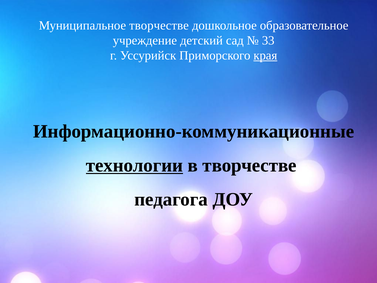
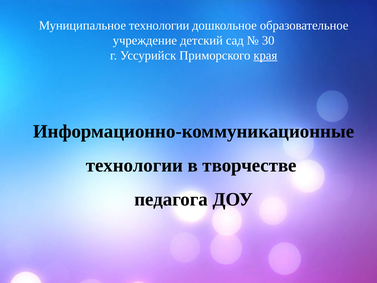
Муниципальное творчестве: творчестве -> технологии (159, 25)
33: 33 -> 30 (268, 40)
технологии underline: present -> none (134, 165)
